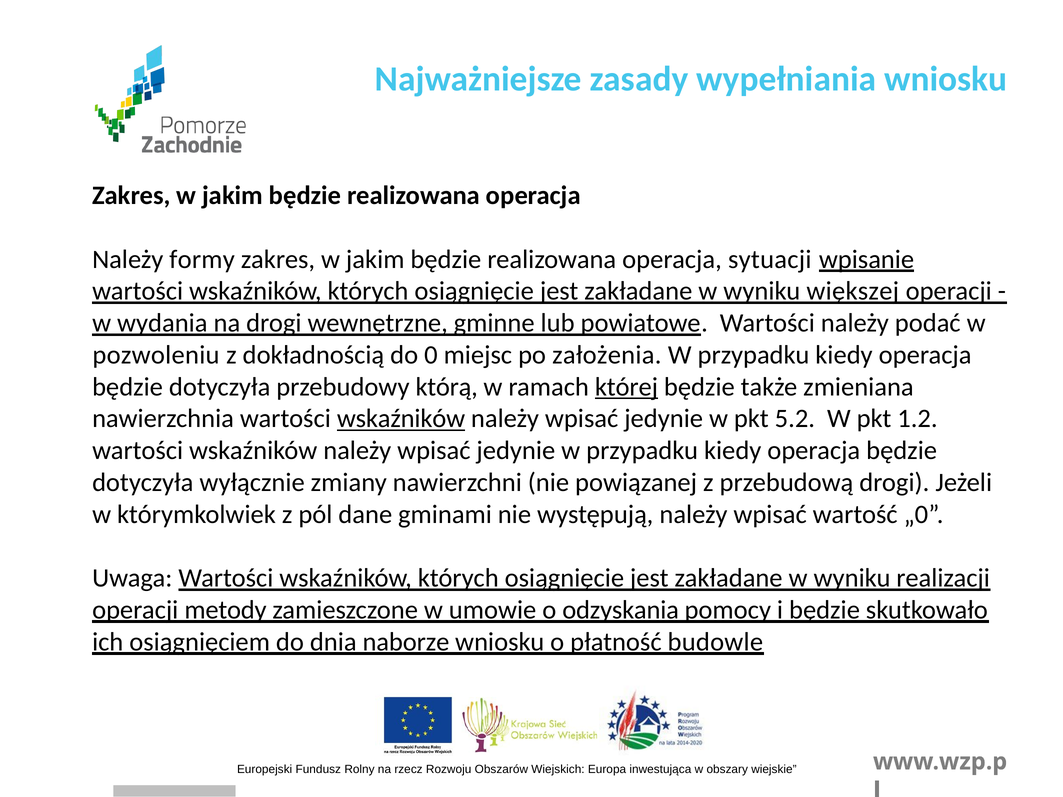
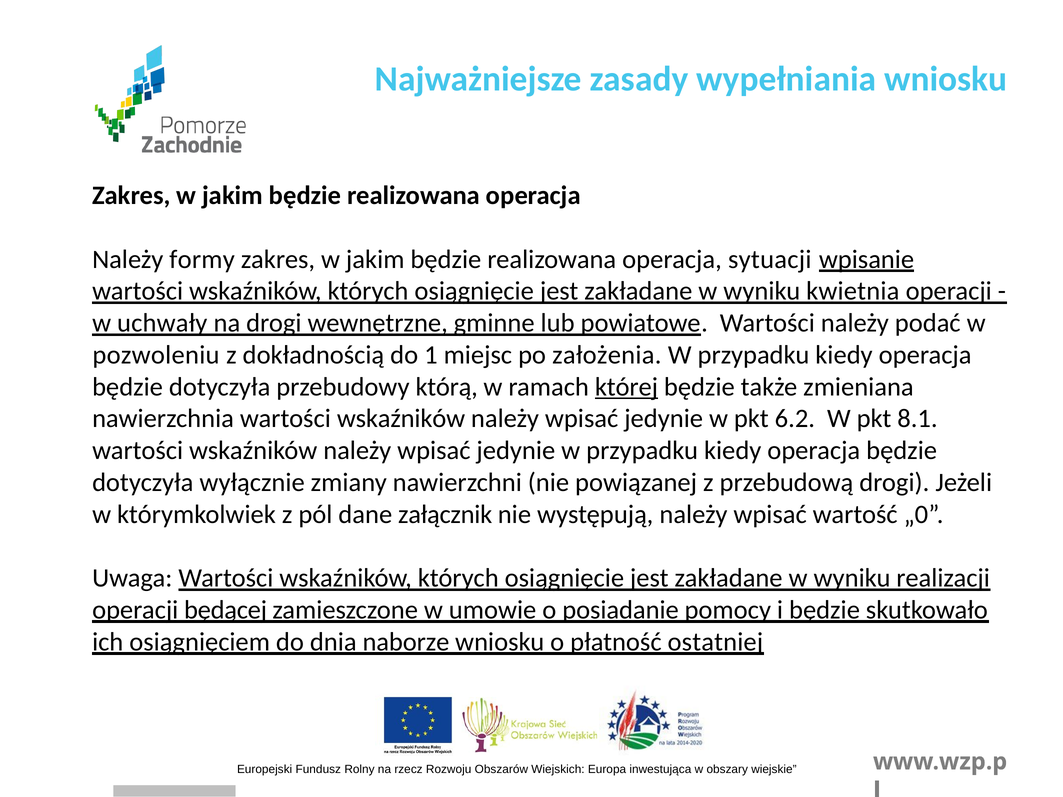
większej: większej -> kwietnia (853, 291)
wydania: wydania -> uchwały (162, 323)
0: 0 -> 1 (431, 355)
wskaźników underline: present -> none (401, 419)
5.2: 5.2 -> 6.2 (795, 419)
1.2: 1.2 -> 8.1 (917, 419)
gminami: gminami -> załącznik (445, 515)
metody: metody -> będącej (226, 610)
odzyskania: odzyskania -> posiadanie (621, 610)
budowle: budowle -> ostatniej (715, 642)
